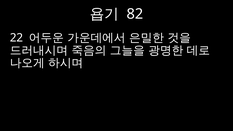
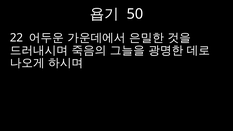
82: 82 -> 50 (135, 14)
